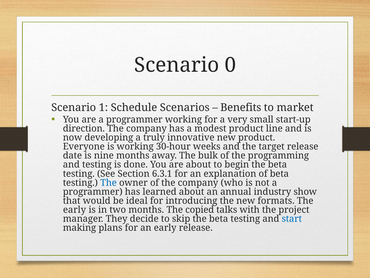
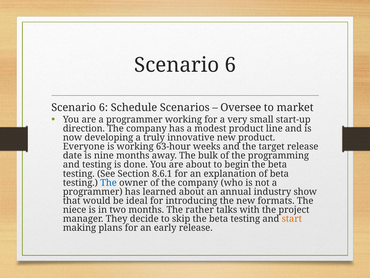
0: 0 -> 6 (230, 65)
1: 1 -> 6 (103, 107)
Benefits: Benefits -> Oversee (241, 107)
30-hour: 30-hour -> 63-hour (173, 146)
6.3.1: 6.3.1 -> 8.6.1 (162, 173)
early: early -> niece (75, 209)
copied: copied -> rather (200, 209)
start colour: blue -> orange (292, 218)
